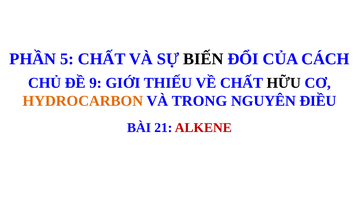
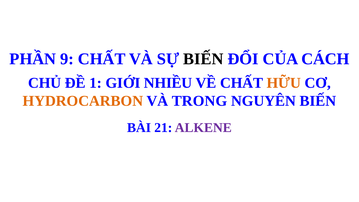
5: 5 -> 9 (67, 59)
9: 9 -> 1 (96, 83)
THIẾU: THIẾU -> NHIỀU (168, 83)
HỮU colour: black -> orange (284, 83)
NGUYÊN ĐIỀU: ĐIỀU -> BIẾN (318, 101)
ALKENE colour: red -> purple (203, 128)
